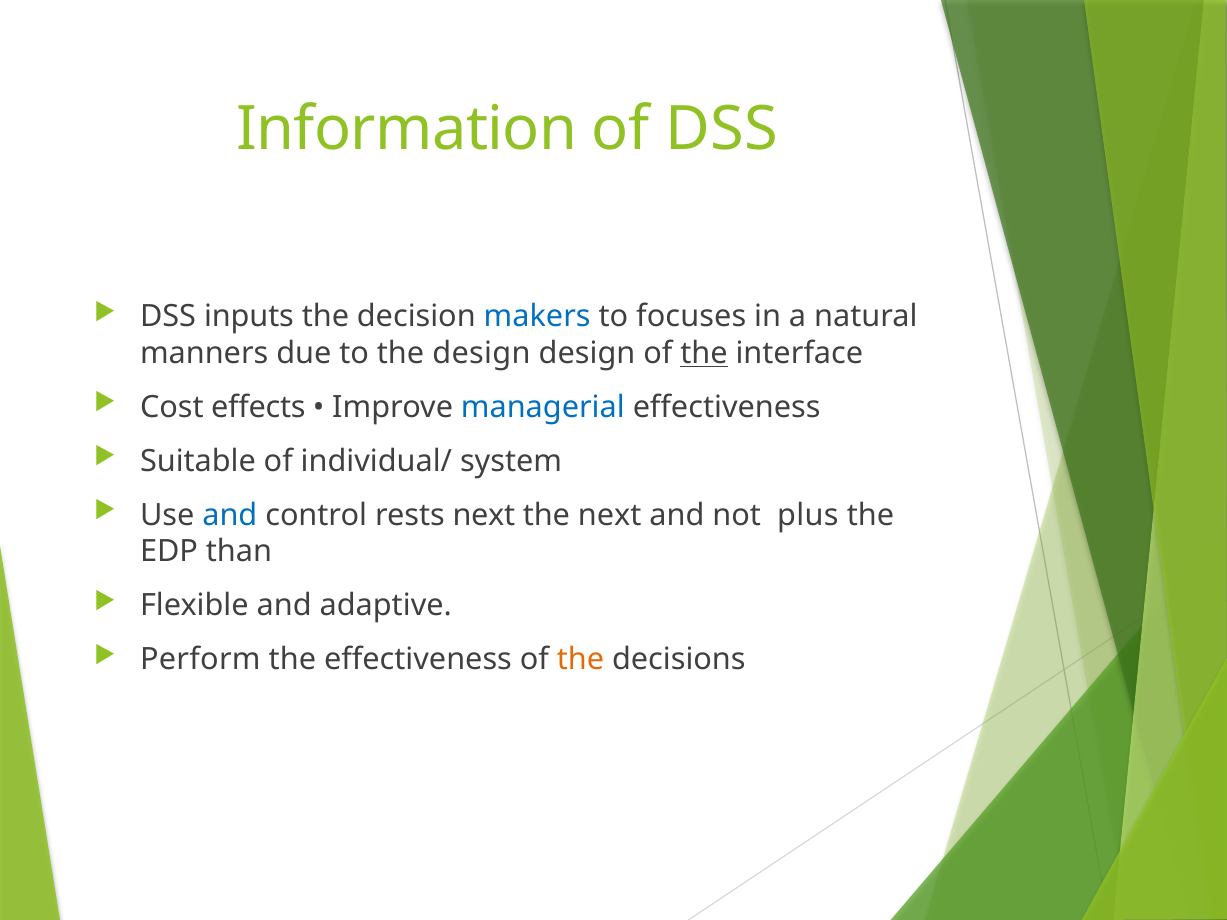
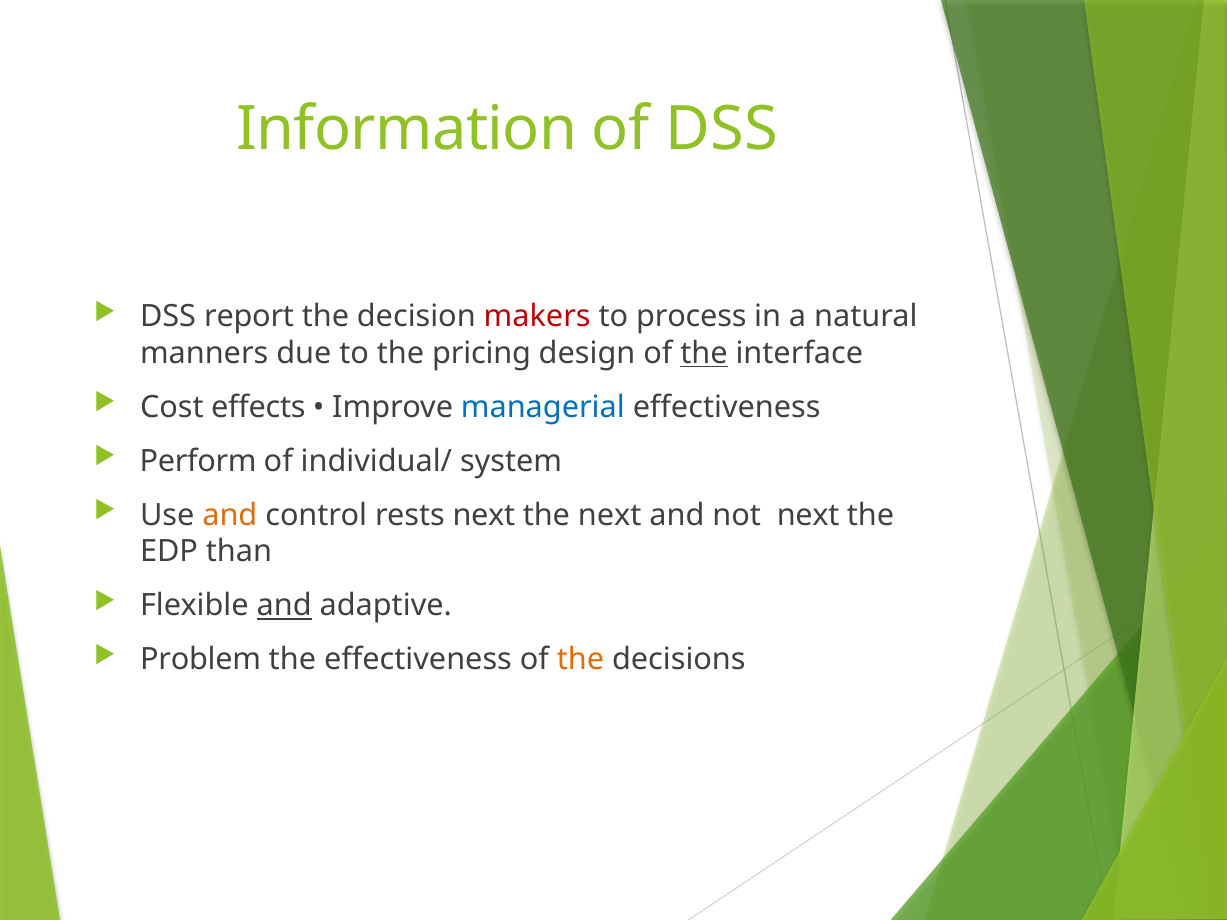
inputs: inputs -> report (249, 317)
makers colour: blue -> red (537, 317)
focuses: focuses -> process (691, 317)
the design: design -> pricing (482, 353)
Suitable: Suitable -> Perform (198, 461)
and colour: blue -> orange (230, 515)
not plus: plus -> next (808, 515)
and underline: none -> present (284, 606)
Perform: Perform -> Problem (201, 660)
